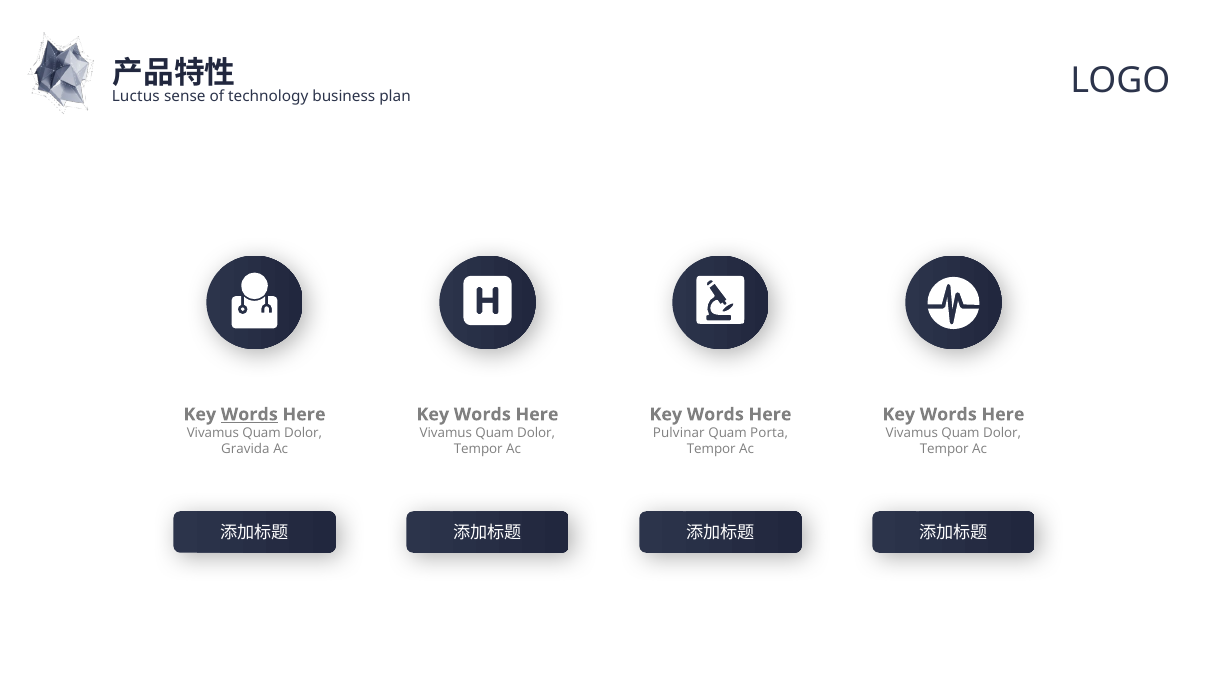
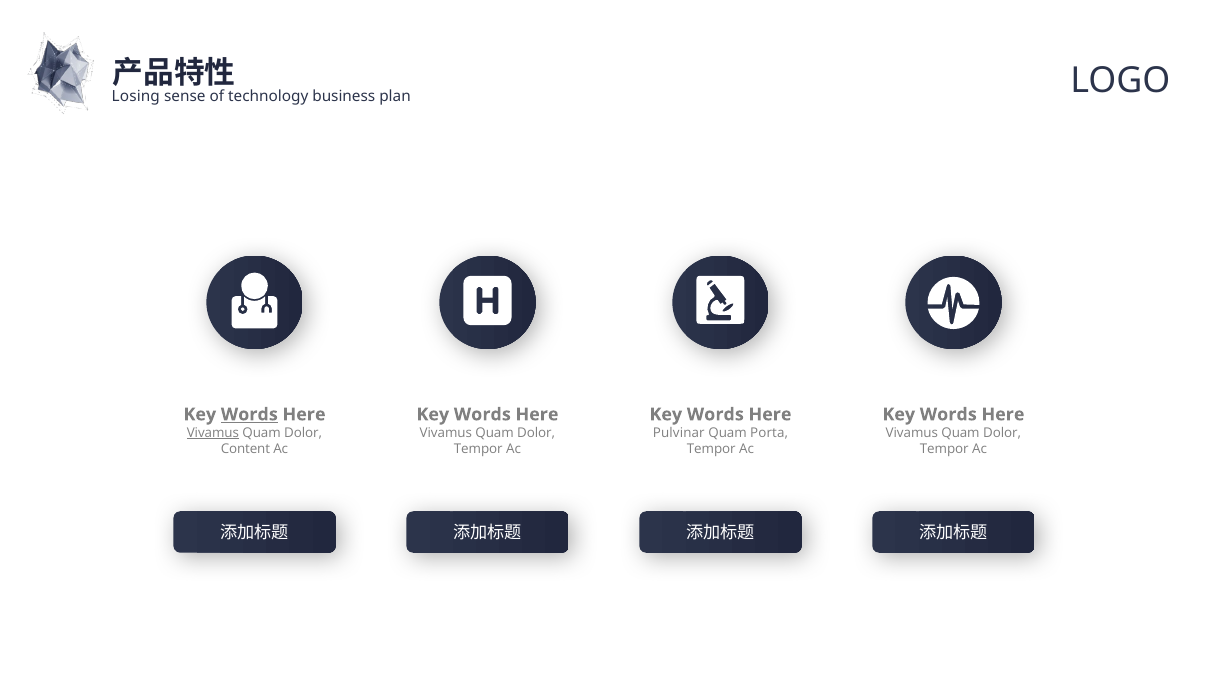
Luctus: Luctus -> Losing (136, 97)
Vivamus underline: none -> present (213, 433)
Gravida: Gravida -> Content (245, 449)
